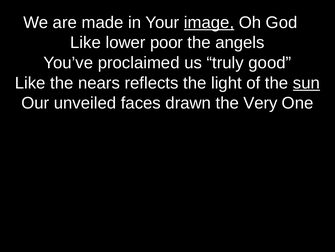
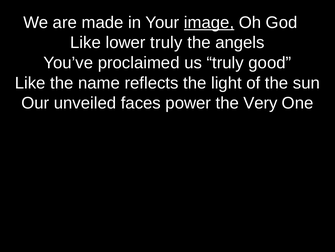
lower poor: poor -> truly (166, 43)
nears: nears -> name (99, 83)
sun underline: present -> none (306, 83)
drawn: drawn -> power (188, 103)
